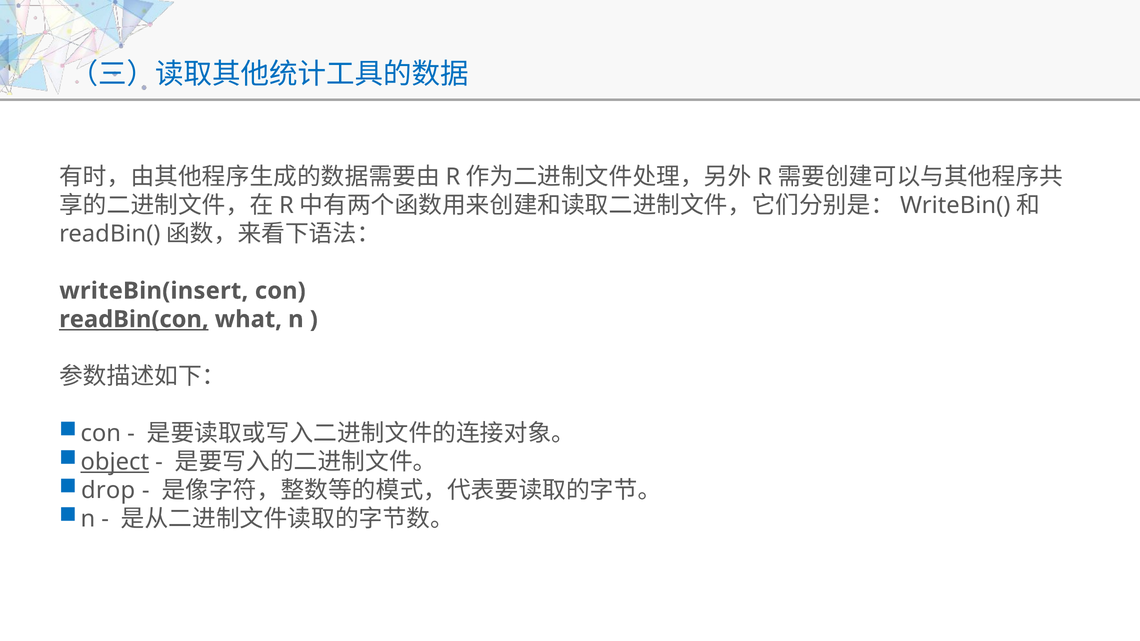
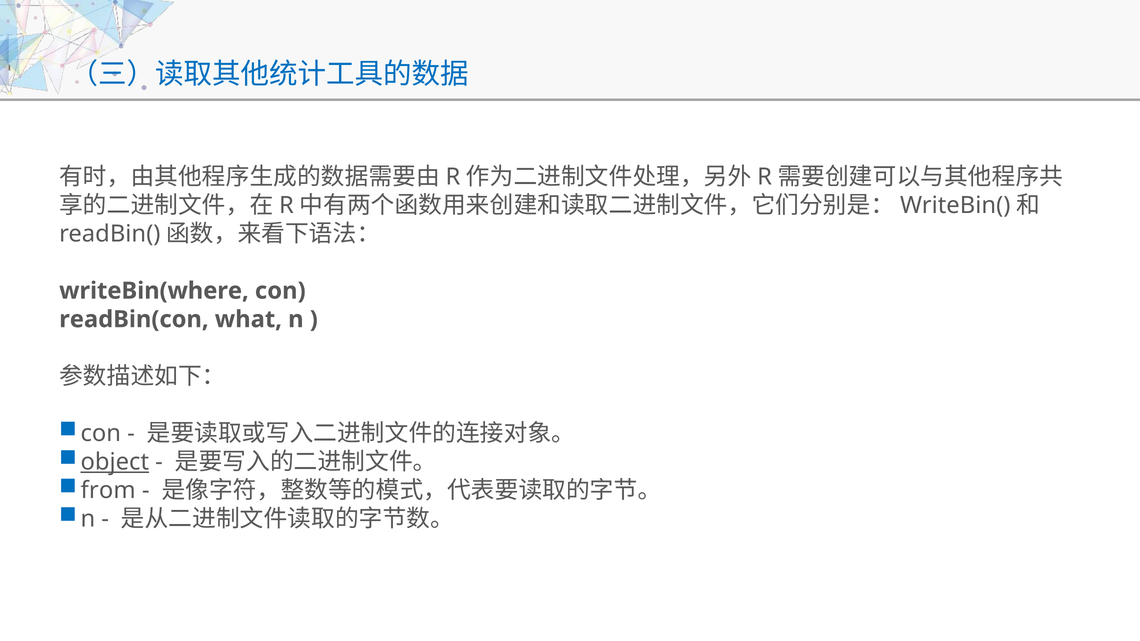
writeBin(insert: writeBin(insert -> writeBin(where (154, 291)
readBin(con underline: present -> none (134, 319)
drop: drop -> from (108, 491)
